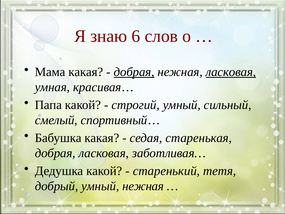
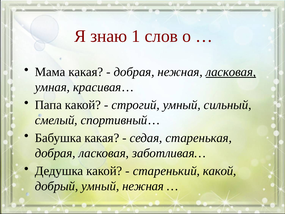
6: 6 -> 1 (136, 36)
добрая underline: present -> none (134, 72)
старенький тетя: тетя -> какой (220, 171)
